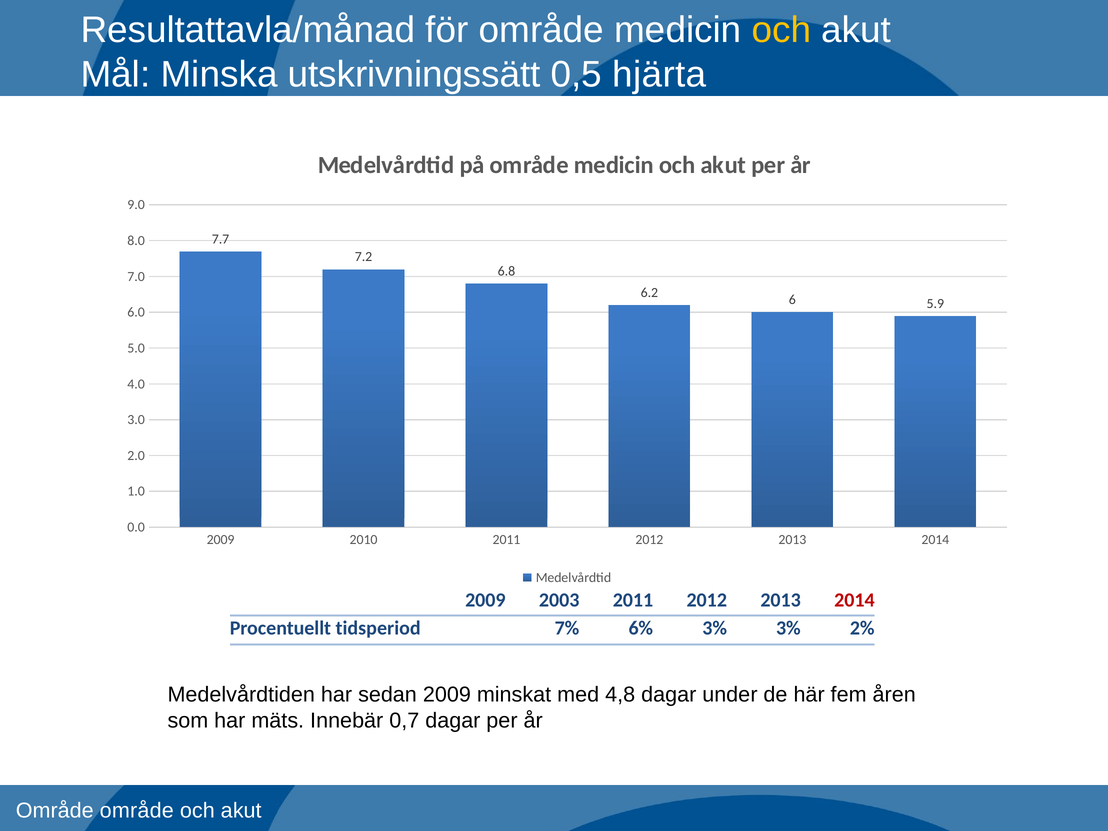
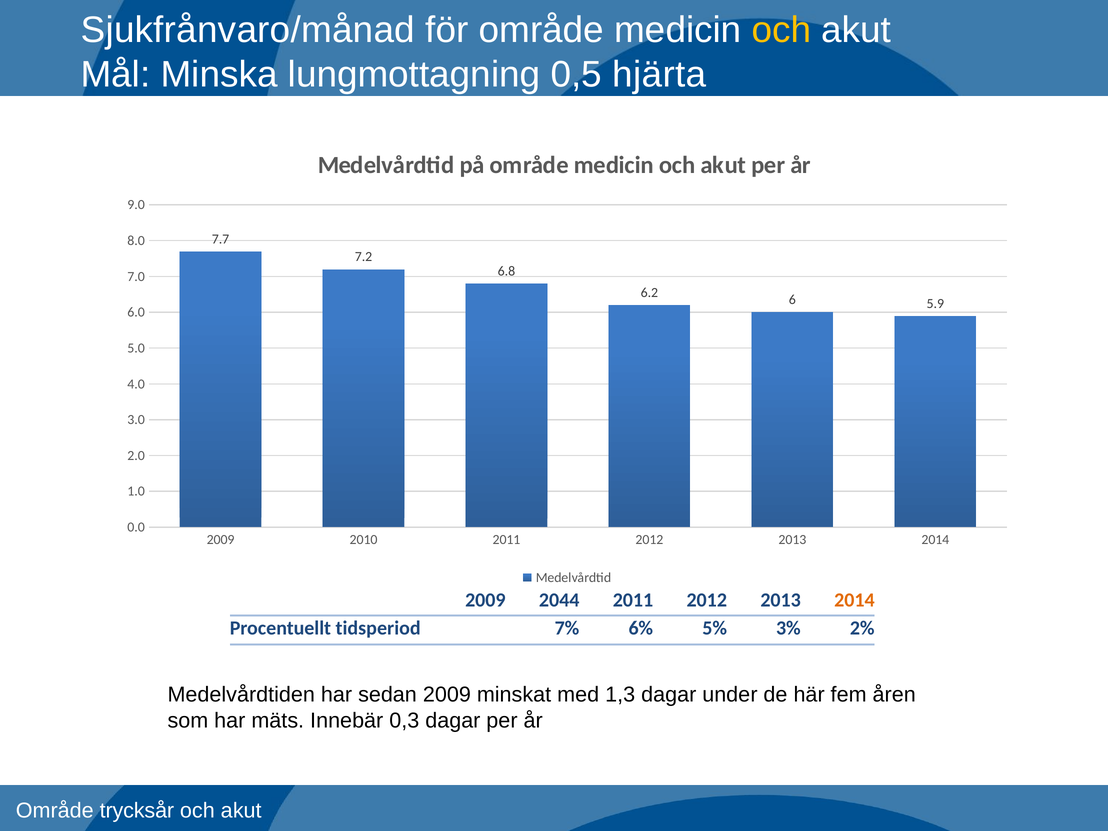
Resultattavla/månad: Resultattavla/månad -> Sjukfrånvaro/månad (248, 30)
utskrivningssätt: utskrivningssätt -> lungmottagning (414, 74)
2003: 2003 -> 2044 (559, 600)
2014 colour: red -> orange (854, 600)
6% 3%: 3% -> 5% (715, 628)
4,8: 4,8 -> 1,3 (620, 695)
0,7: 0,7 -> 0,3 (404, 721)
Område område: område -> trycksår (137, 810)
